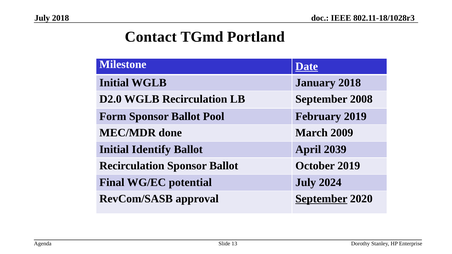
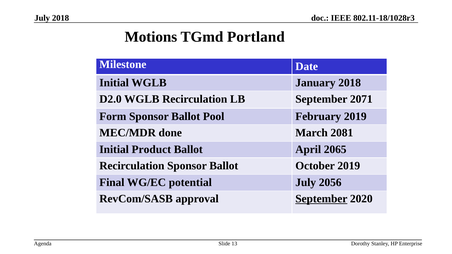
Contact: Contact -> Motions (151, 37)
Date underline: present -> none (307, 66)
2008: 2008 -> 2071 (361, 99)
2009: 2009 -> 2081 (342, 133)
Identify: Identify -> Product (151, 150)
2039: 2039 -> 2065 (335, 150)
2024: 2024 -> 2056 (330, 183)
